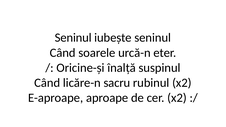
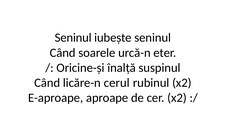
sacru: sacru -> cerul (117, 83)
